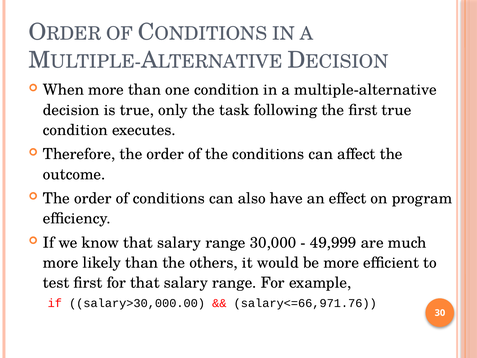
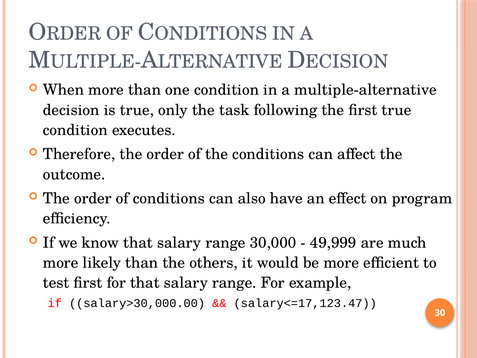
salary<=66,971.76: salary<=66,971.76 -> salary<=17,123.47 (305, 303)
